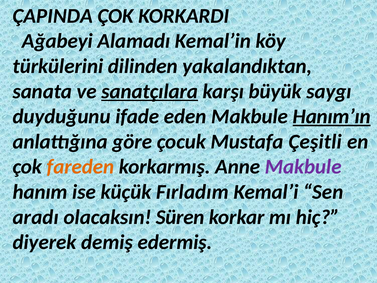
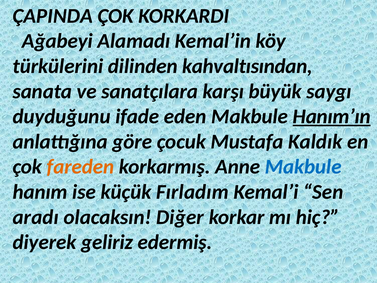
yakalandıktan: yakalandıktan -> kahvaltısından (247, 66)
sanatçılara underline: present -> none (150, 91)
Çeşitli: Çeşitli -> Kaldık (315, 142)
Makbule colour: purple -> blue (303, 167)
Süren: Süren -> Diğer (180, 217)
demiş: demiş -> geliriz (107, 242)
